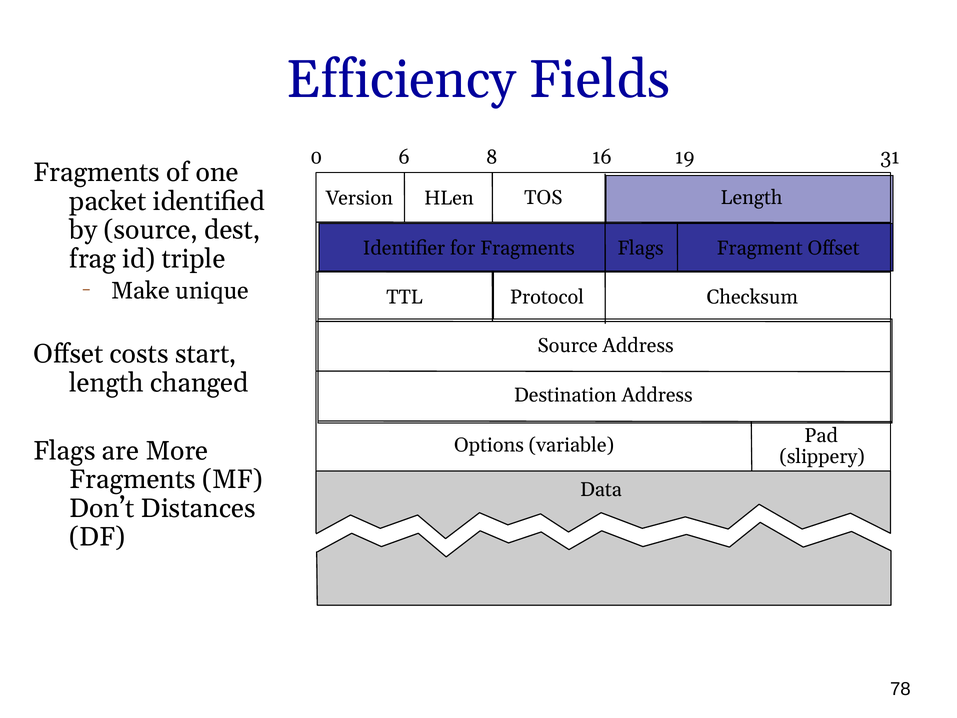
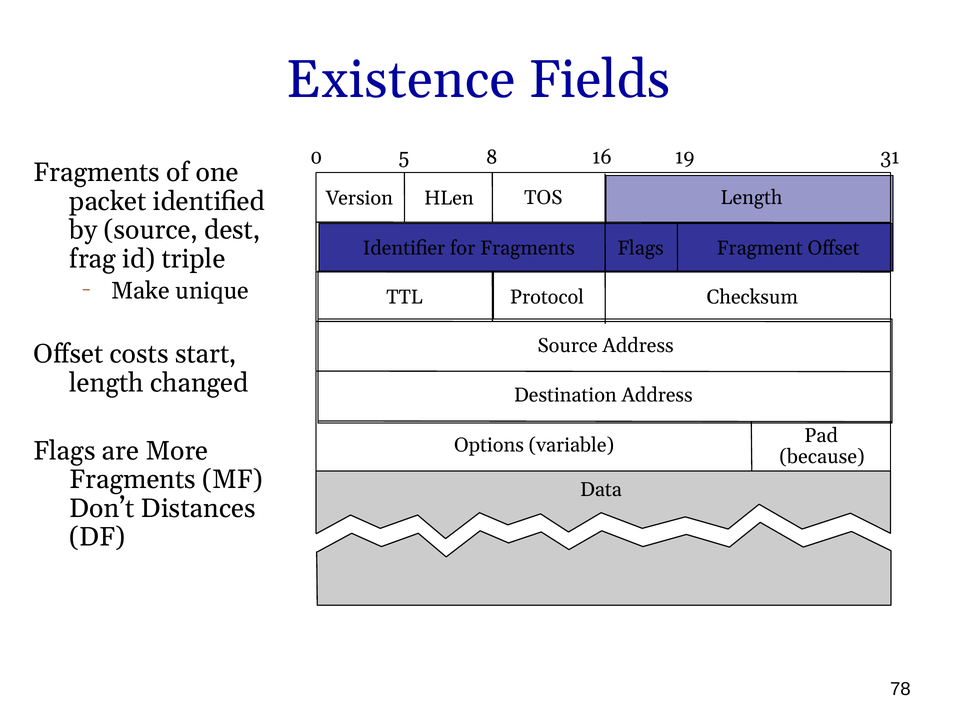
Efficiency: Efficiency -> Existence (401, 80)
6: 6 -> 5 (404, 157)
slippery: slippery -> because (822, 456)
